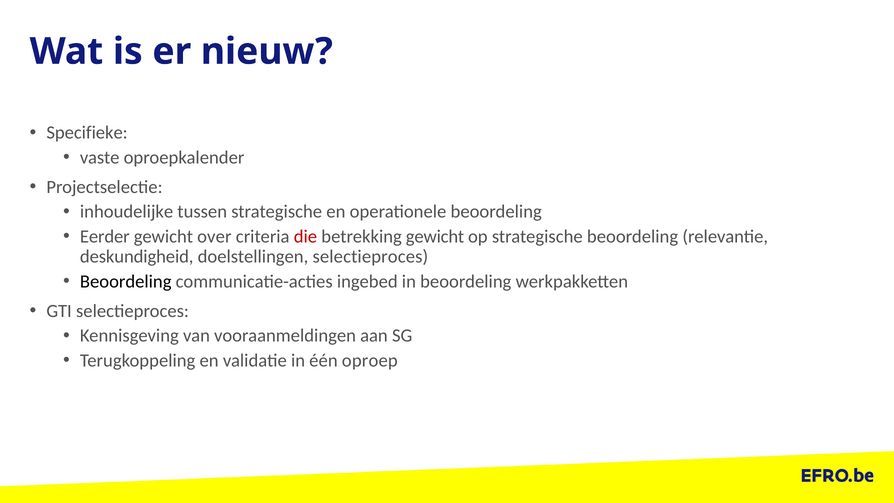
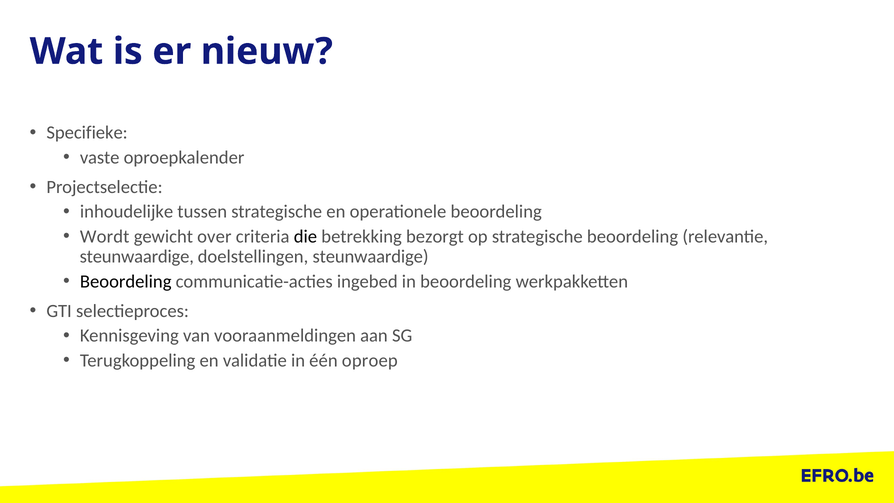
Eerder: Eerder -> Wordt (105, 236)
die colour: red -> black (305, 236)
betrekking gewicht: gewicht -> bezorgt (435, 236)
deskundigheid: deskundigheid -> steunwaardige (137, 257)
doelstellingen selectieproces: selectieproces -> steunwaardige (371, 257)
